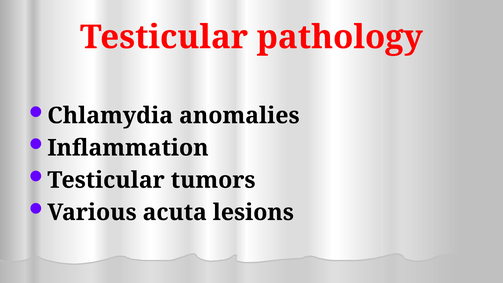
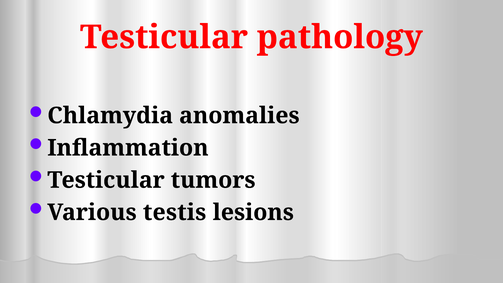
acuta: acuta -> testis (175, 212)
